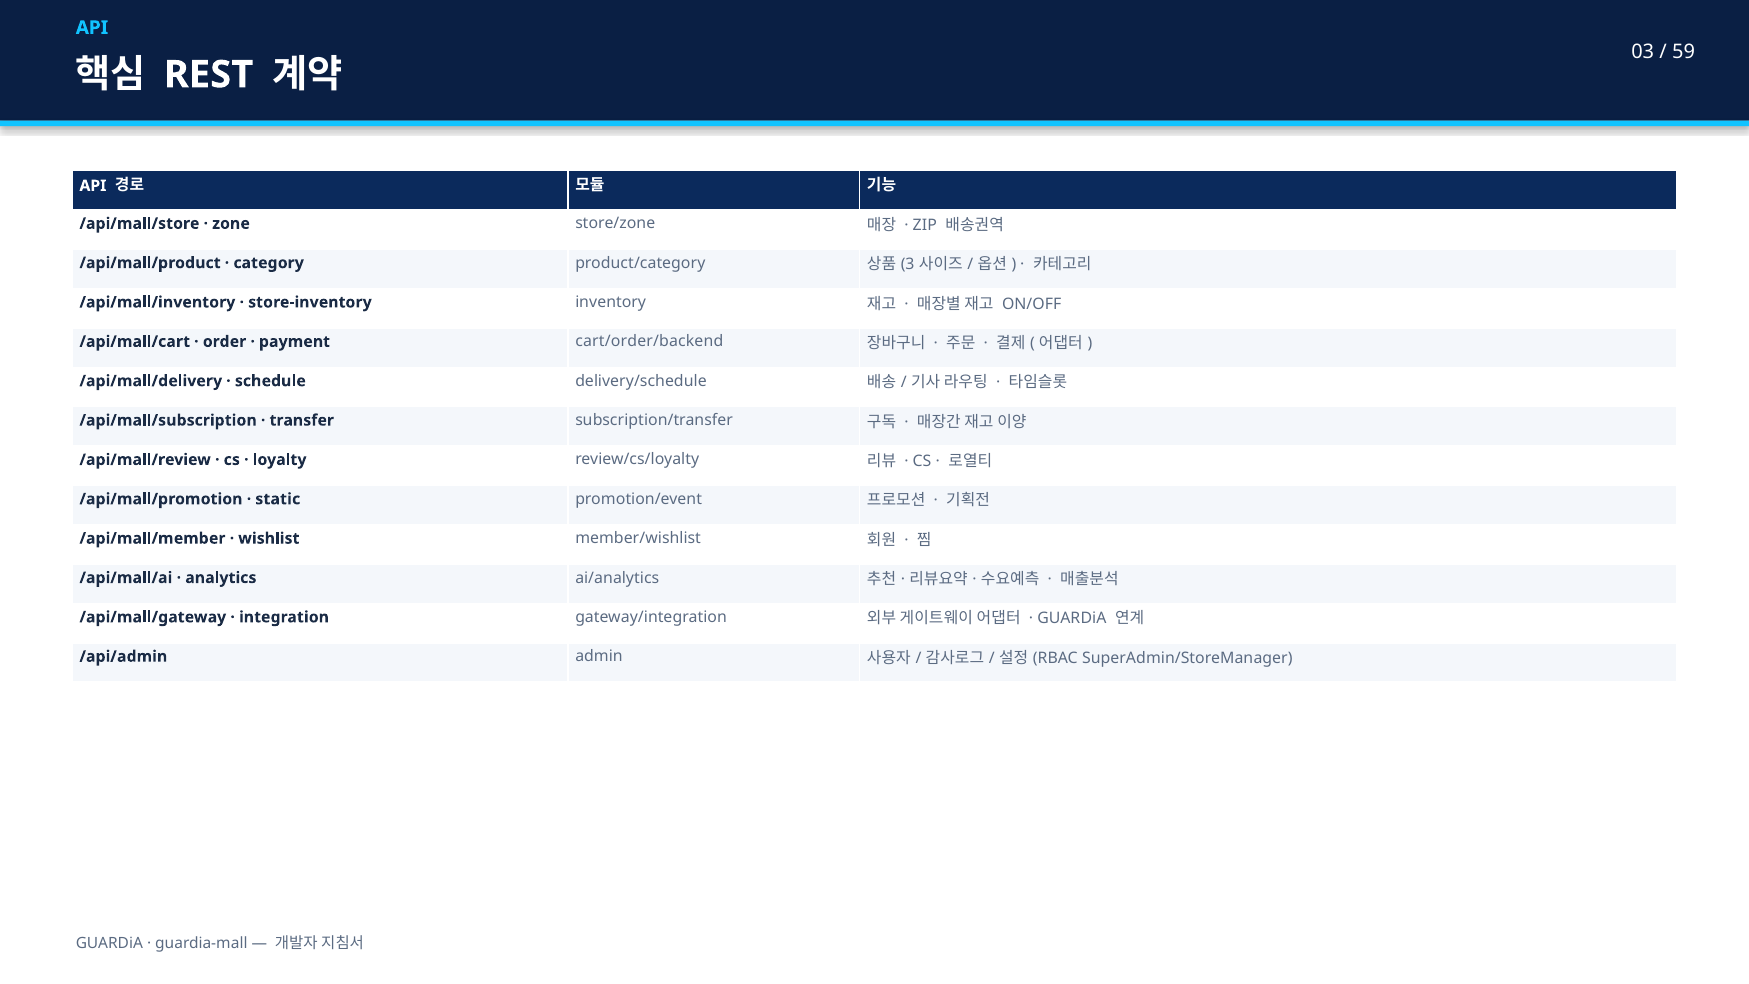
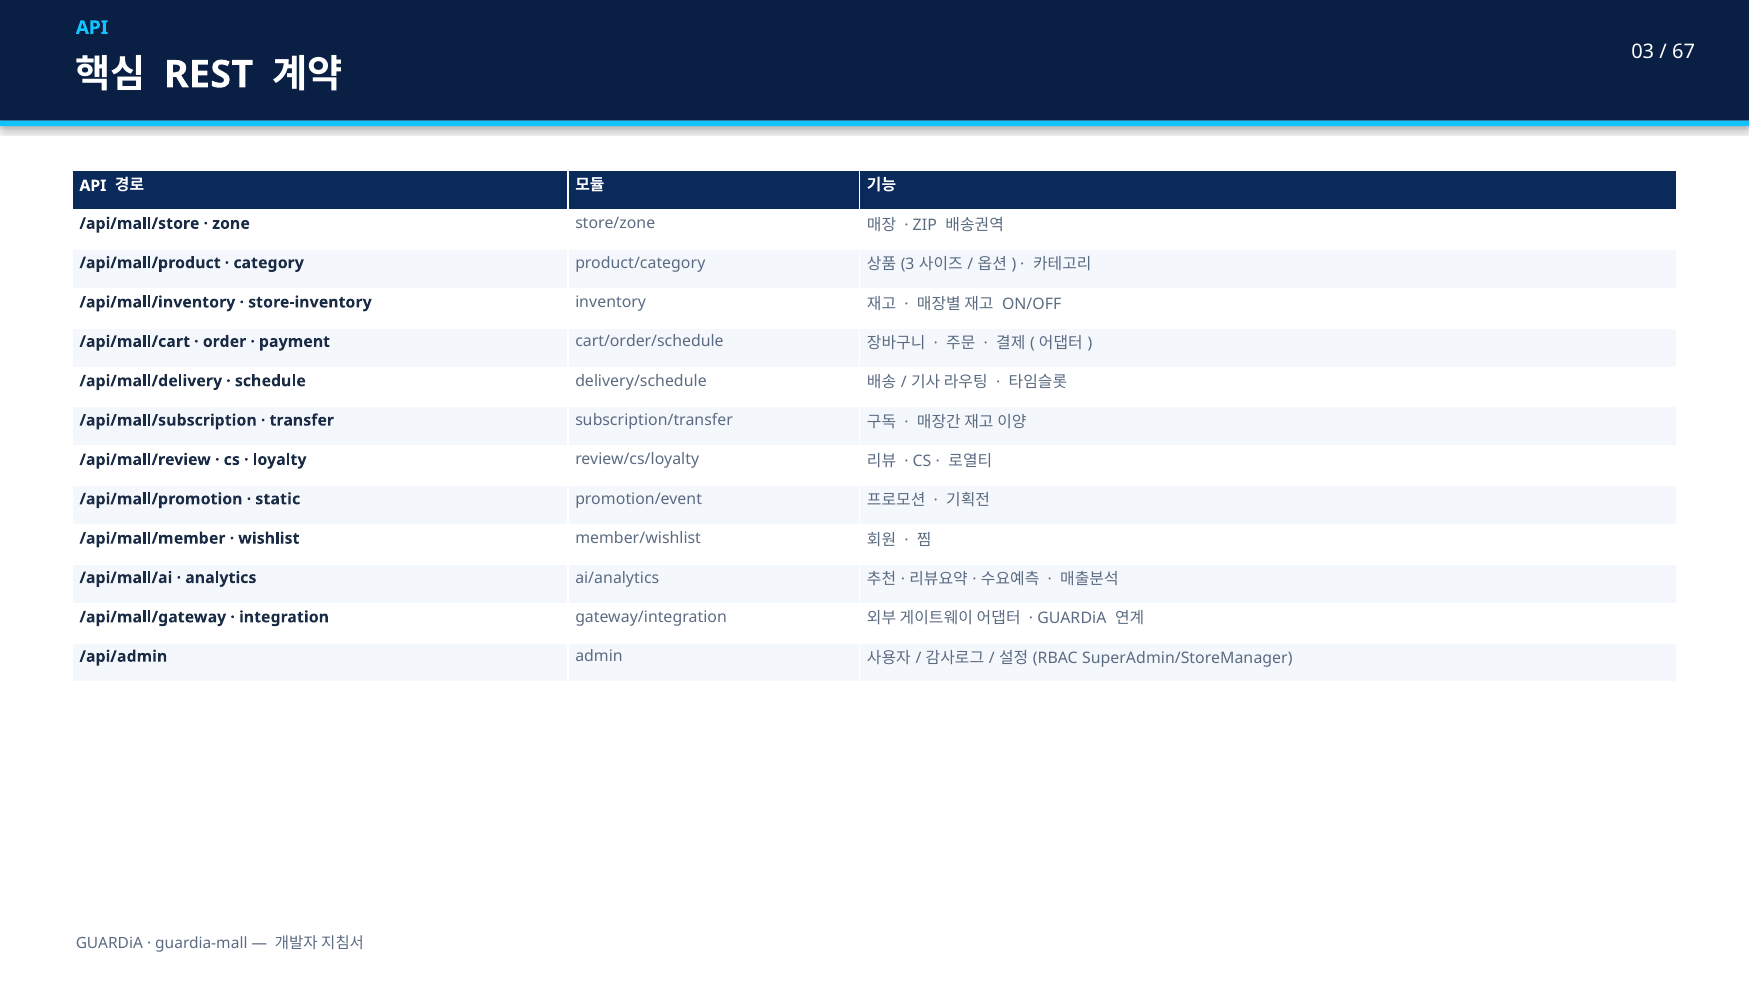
59: 59 -> 67 (1684, 52)
cart/order/backend: cart/order/backend -> cart/order/schedule (649, 342)
